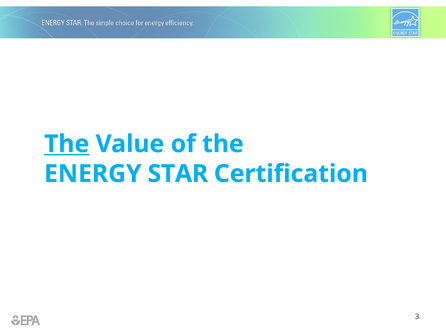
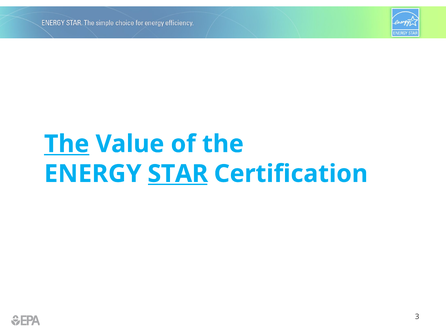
STAR underline: none -> present (178, 173)
